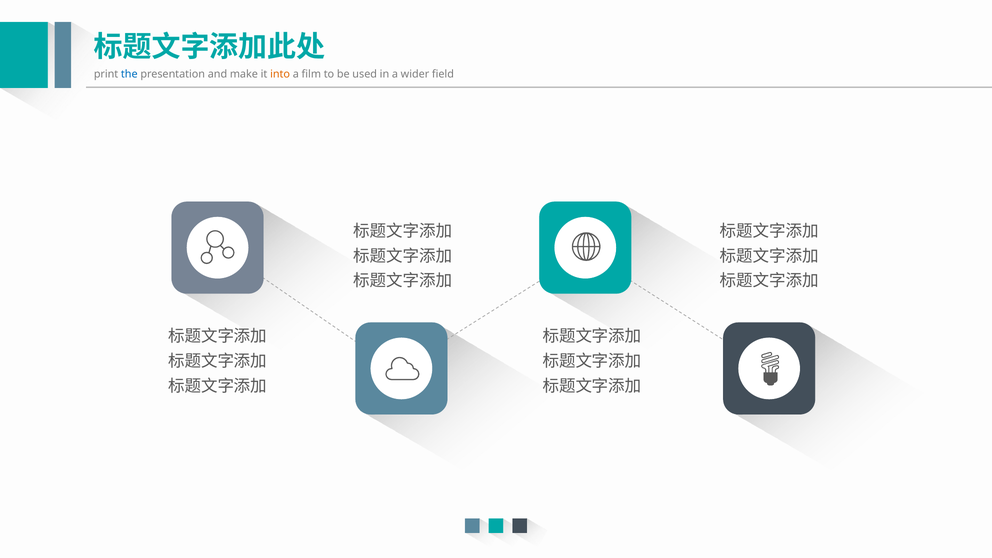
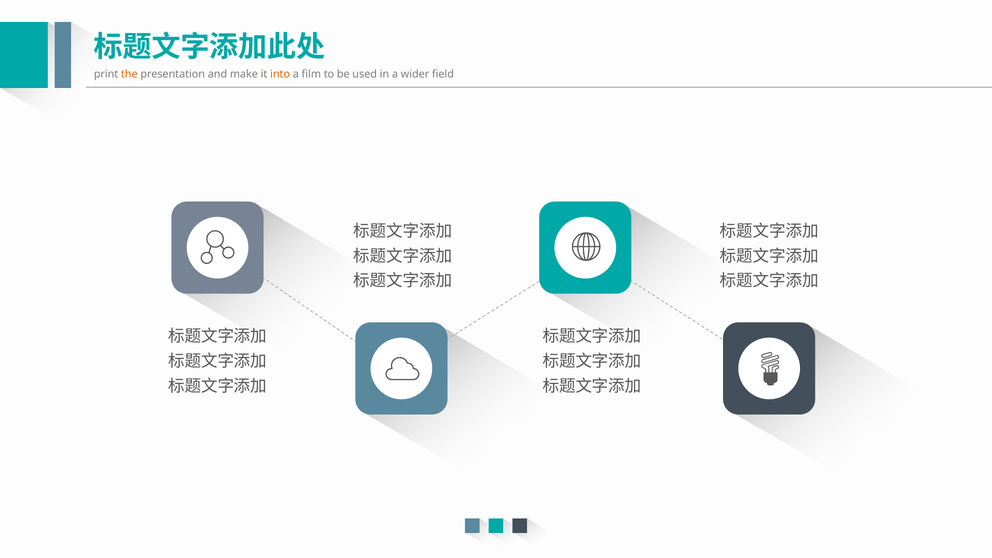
the colour: blue -> orange (129, 74)
